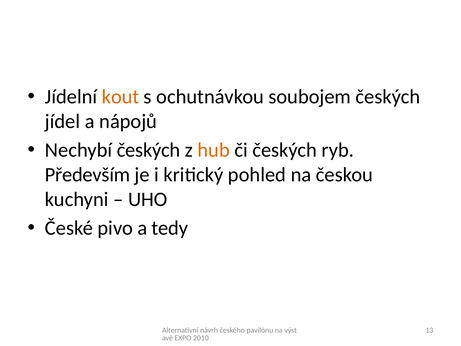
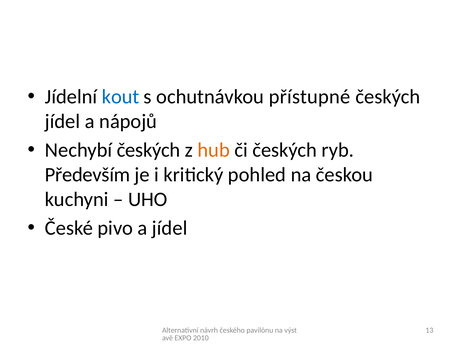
kout colour: orange -> blue (121, 97)
soubojem: soubojem -> přístupné (310, 97)
a tedy: tedy -> jídel (170, 228)
